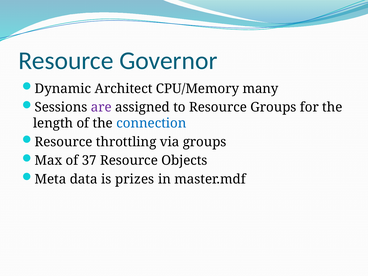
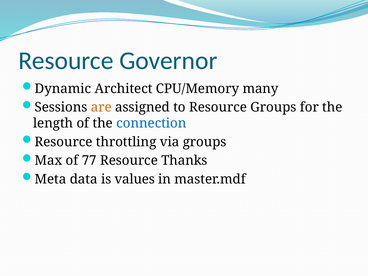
are colour: purple -> orange (101, 107)
37: 37 -> 77 (89, 161)
Objects: Objects -> Thanks (184, 161)
prizes: prizes -> values (135, 179)
